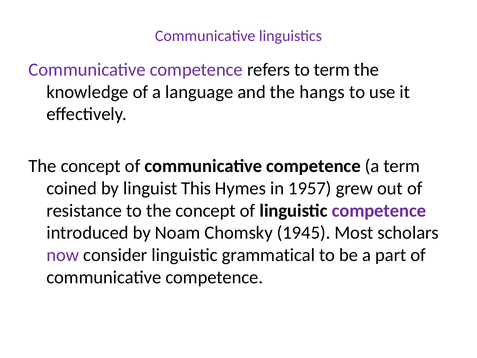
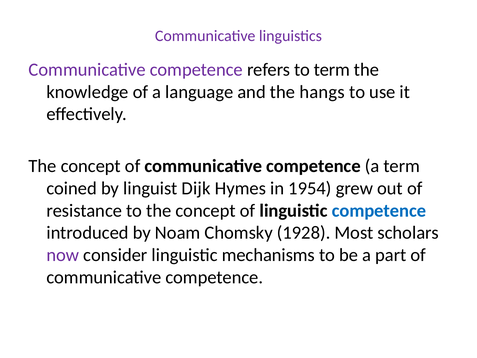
This: This -> Dijk (196, 188)
1957: 1957 -> 1954 (310, 188)
competence colour: purple -> blue (379, 210)
1945: 1945 -> 1928 (304, 233)
grammatical: grammatical -> mechanisms (268, 255)
